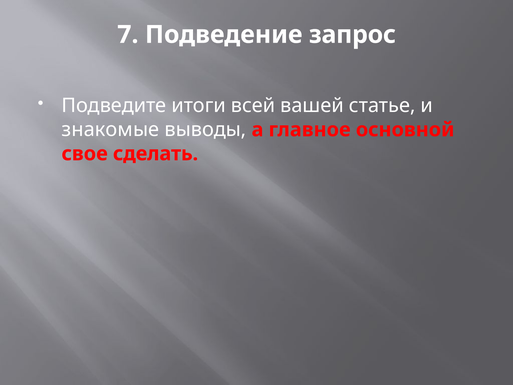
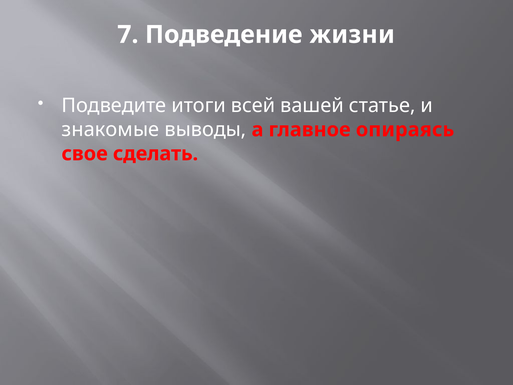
запрос: запрос -> жизни (352, 35)
основной: основной -> опираясь (405, 130)
